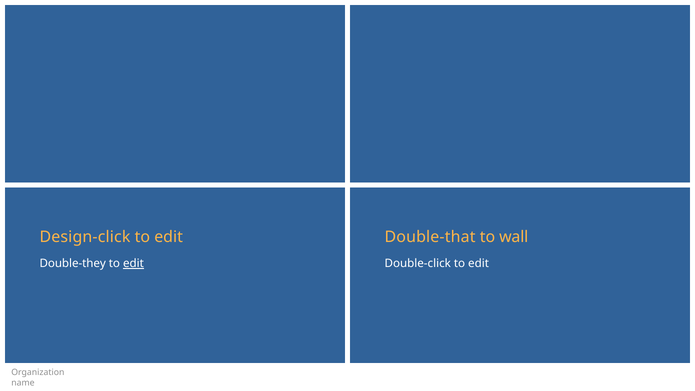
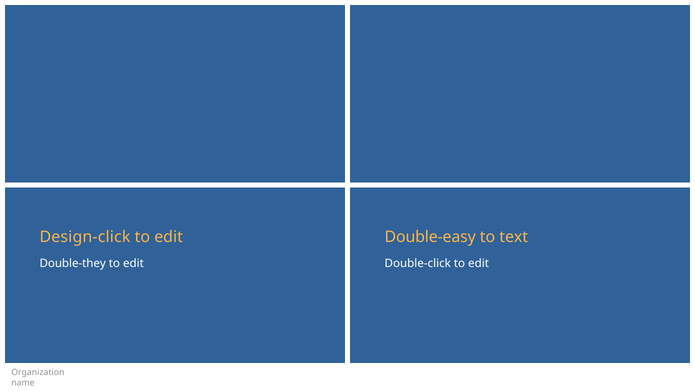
Double-that: Double-that -> Double-easy (430, 237)
wall: wall -> text (514, 237)
edit underline: present -> none (133, 263)
